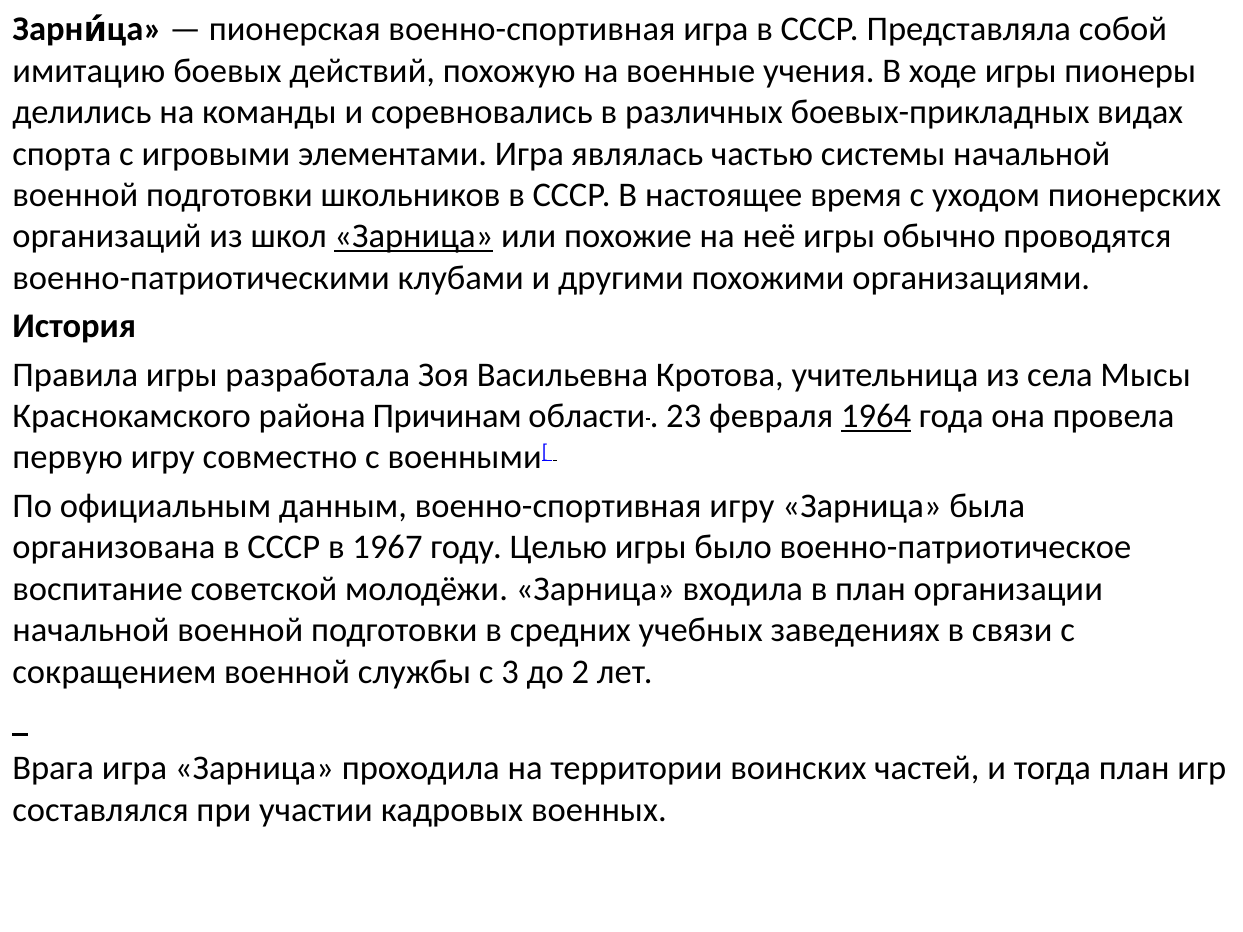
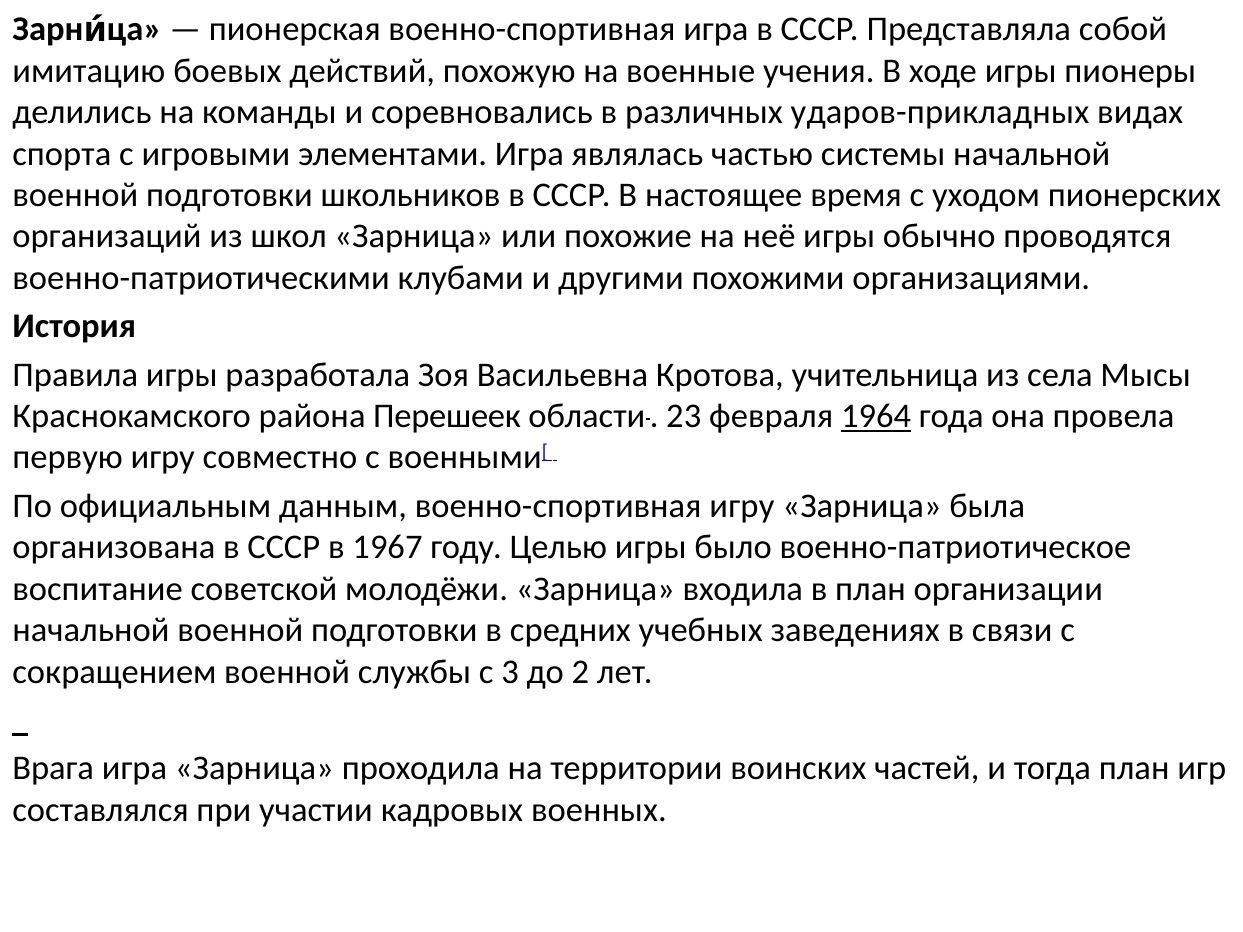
боевых-прикладных: боевых-прикладных -> ударов-прикладных (940, 112)
Зарница underline: present -> none (414, 237)
Причинам: Причинам -> Перешеек (447, 416)
